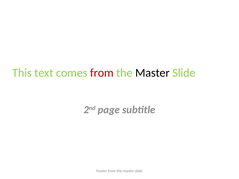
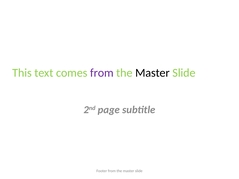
from colour: red -> purple (102, 73)
